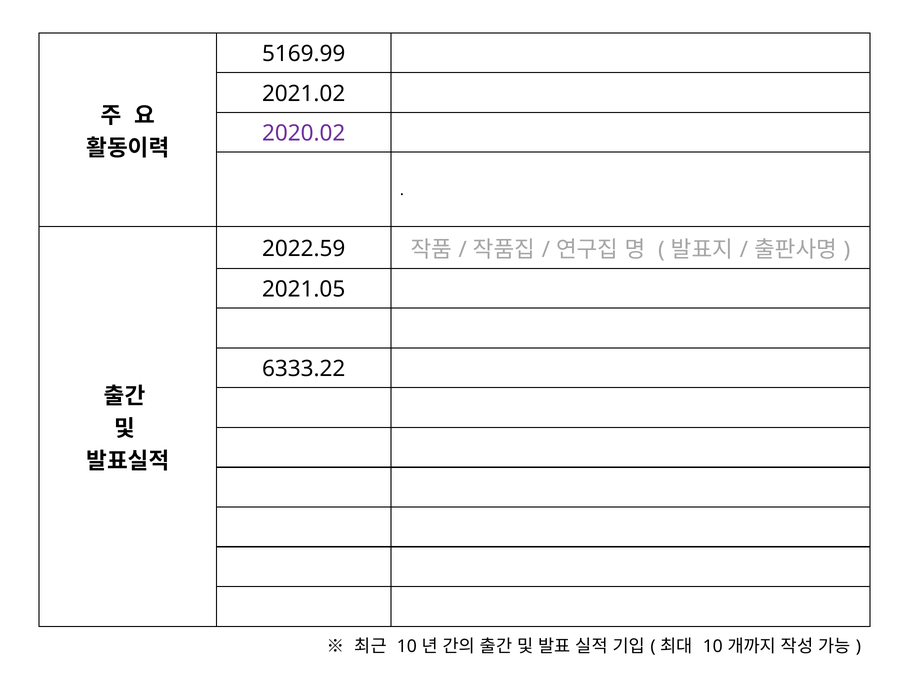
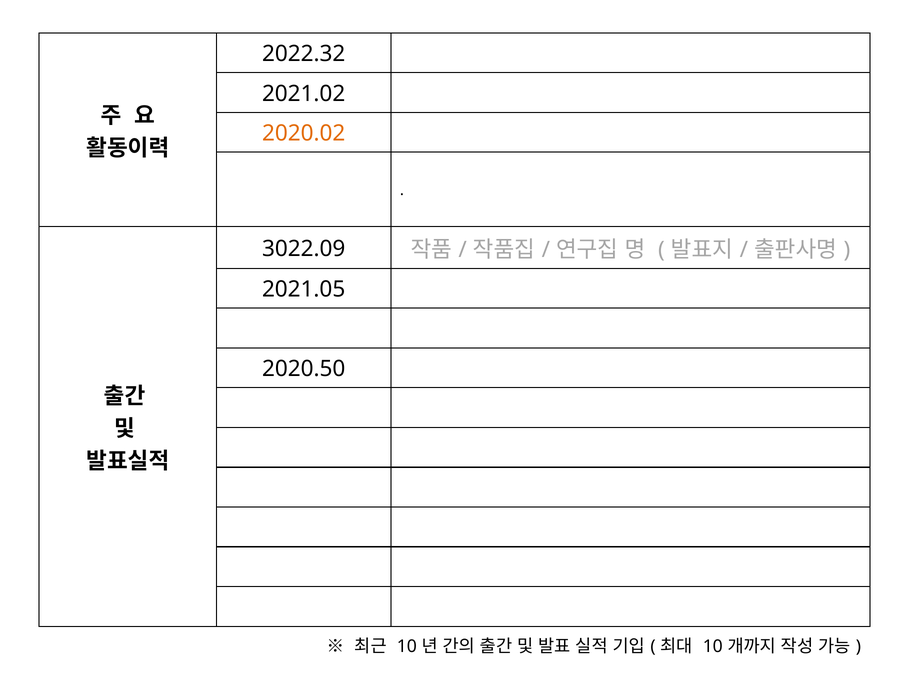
5169.99: 5169.99 -> 2022.32 (304, 54)
2020.02 colour: purple -> orange (304, 133)
2022.59: 2022.59 -> 3022.09 (304, 249)
6333.22: 6333.22 -> 2020.50 (304, 369)
